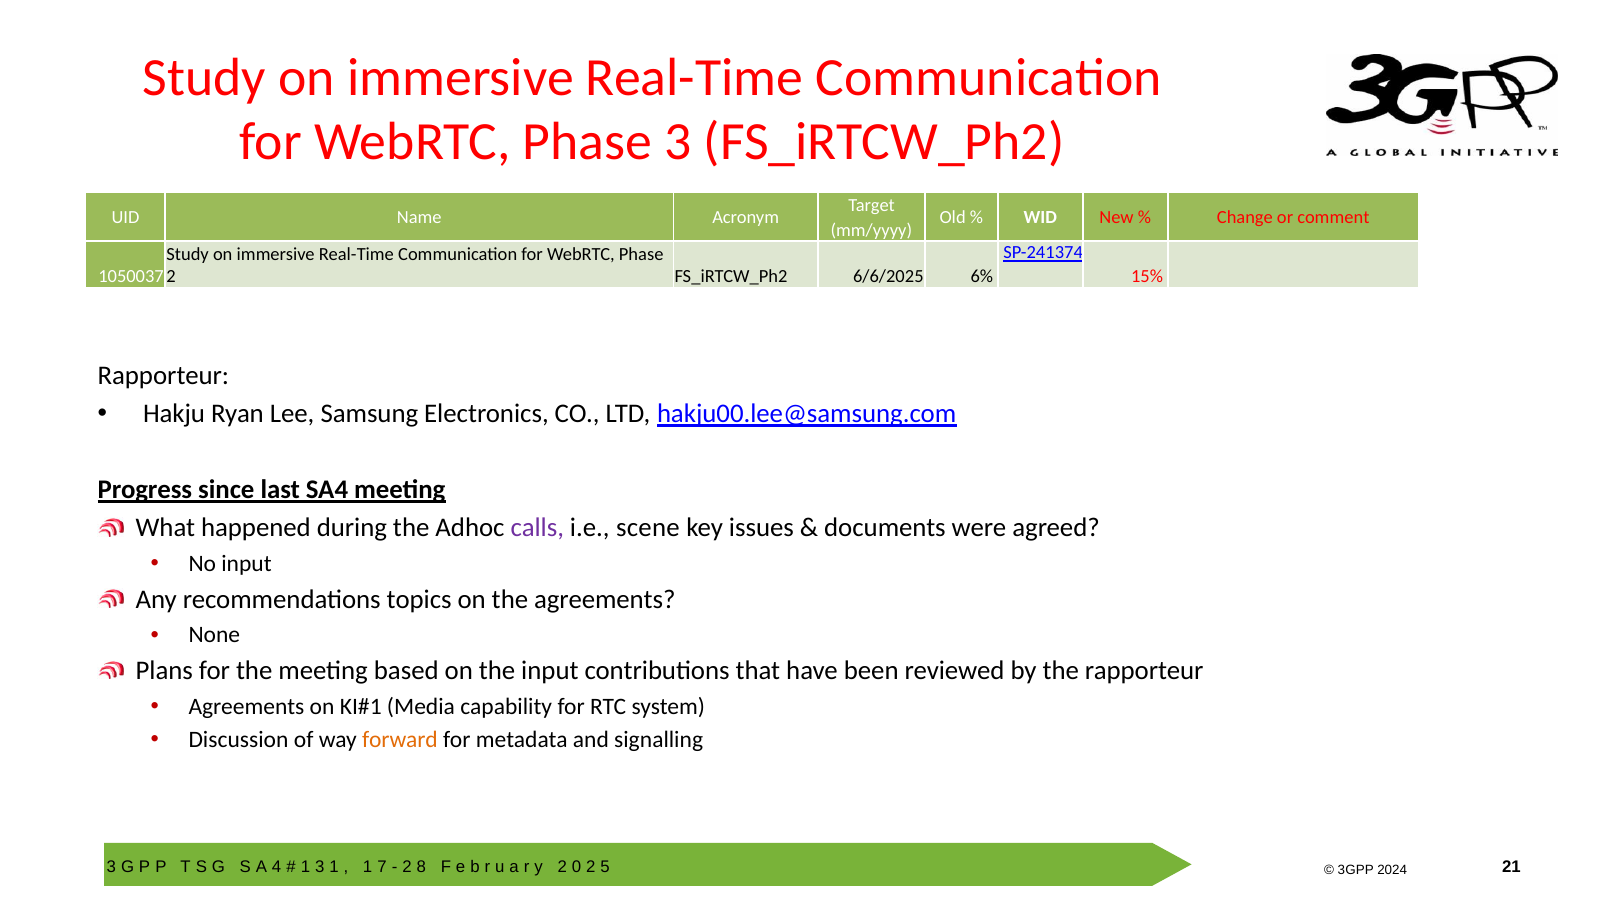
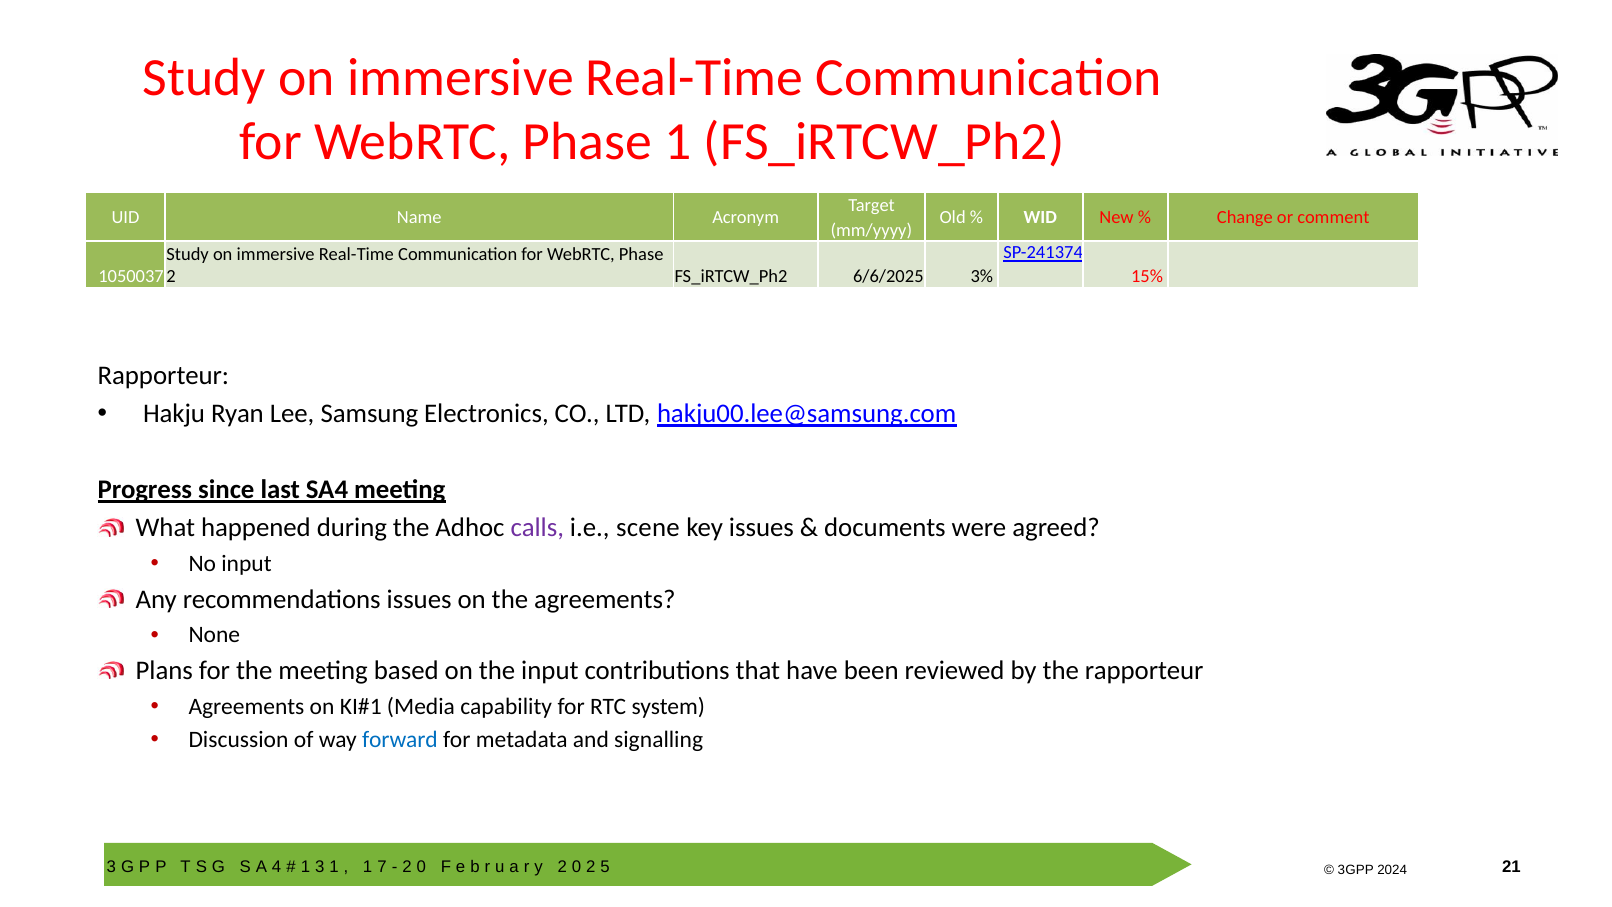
Phase 3: 3 -> 1 (678, 142)
6%: 6% -> 3% (982, 277)
recommendations topics: topics -> issues (419, 599)
forward colour: orange -> blue (400, 740)
8: 8 -> 0 (421, 867)
